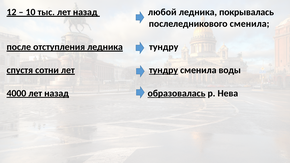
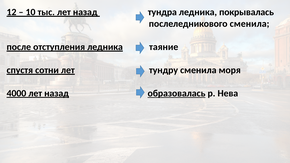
любой: любой -> тундра (162, 12)
тундру: тундру -> таяние (164, 47)
тундру underline: present -> none (164, 70)
воды: воды -> моря (230, 70)
